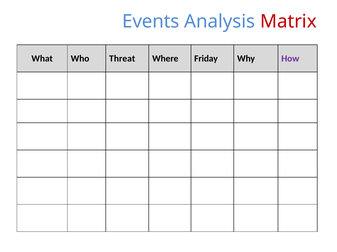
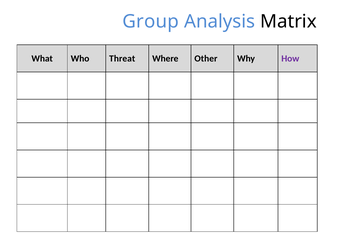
Events: Events -> Group (151, 22)
Matrix colour: red -> black (288, 22)
Friday: Friday -> Other (206, 59)
